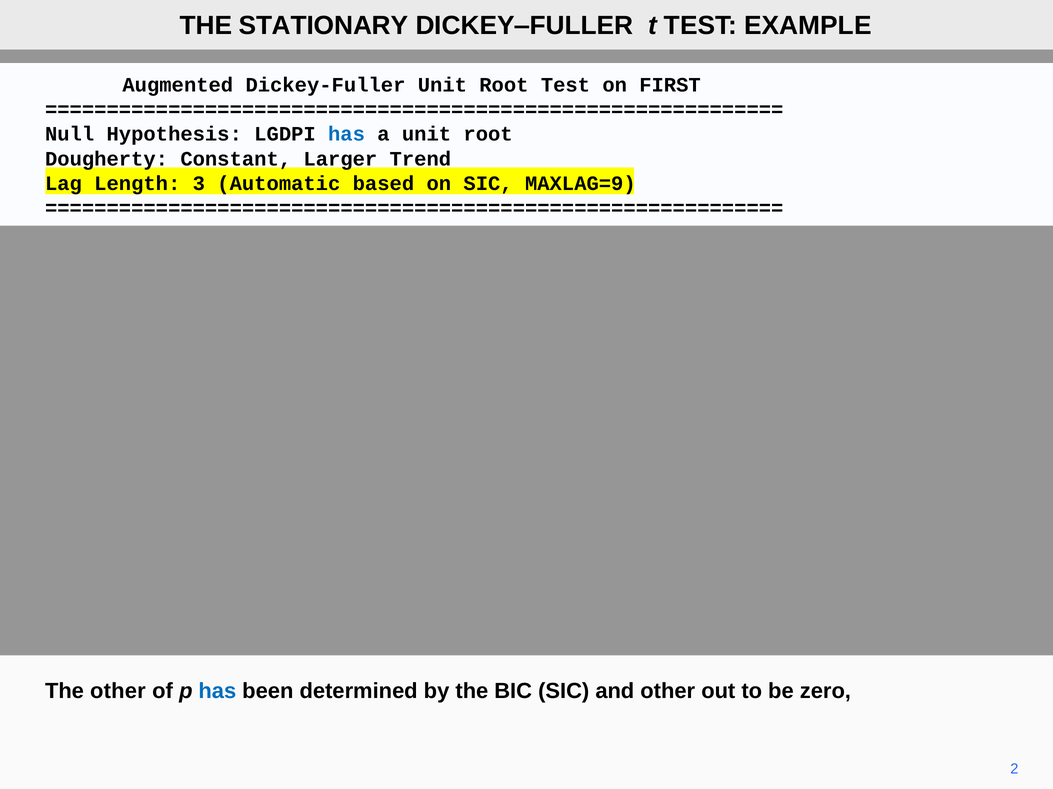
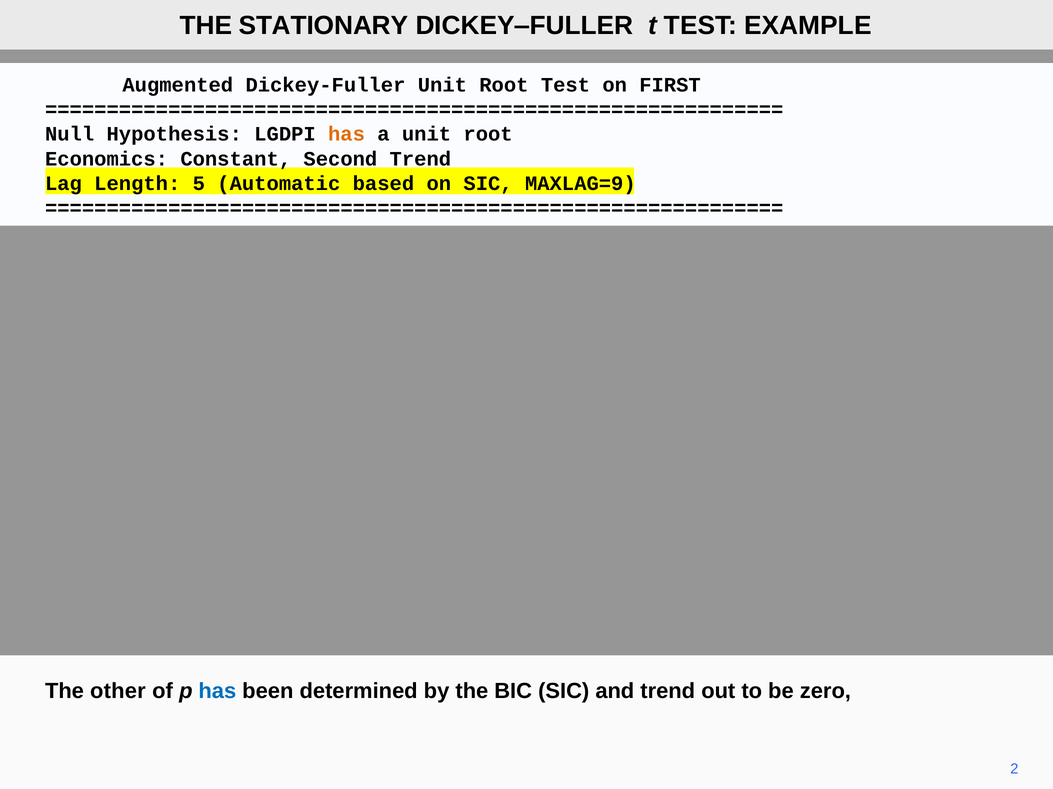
has colour: blue -> orange (347, 134)
Dougherty: Dougherty -> Economics (107, 159)
Larger: Larger -> Second (340, 159)
3: 3 -> 5 (199, 184)
and other: other -> trend (668, 692)
